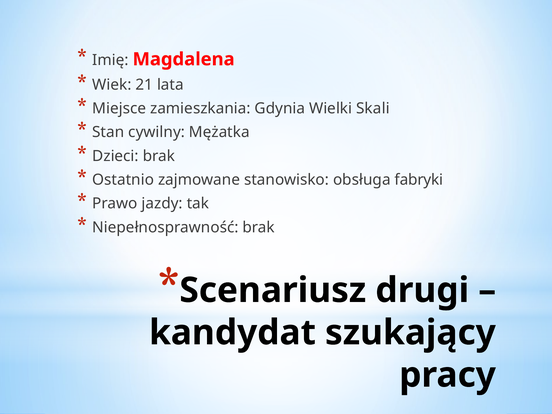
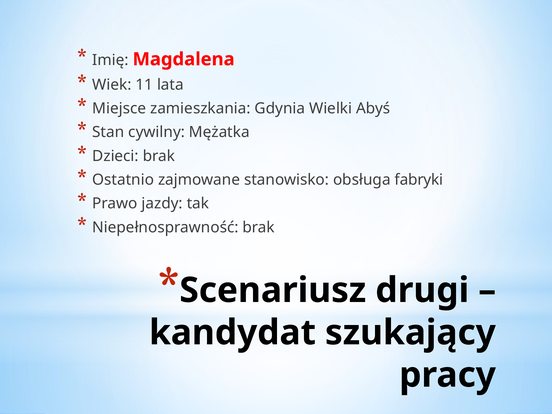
21: 21 -> 11 (144, 85)
Skali: Skali -> Abyś (373, 108)
